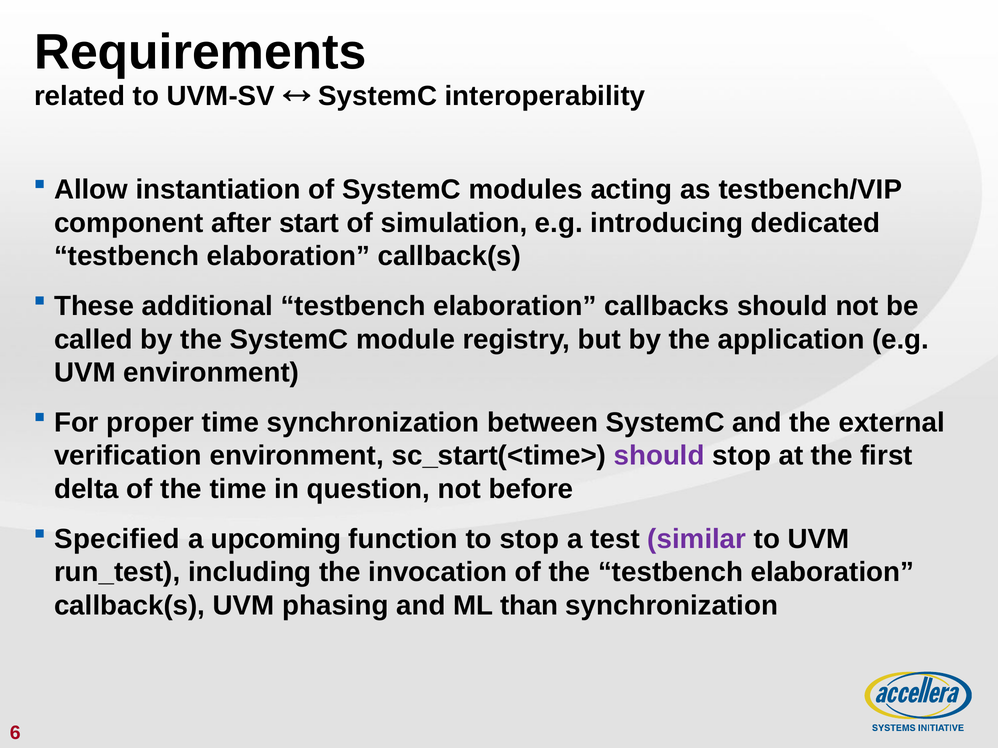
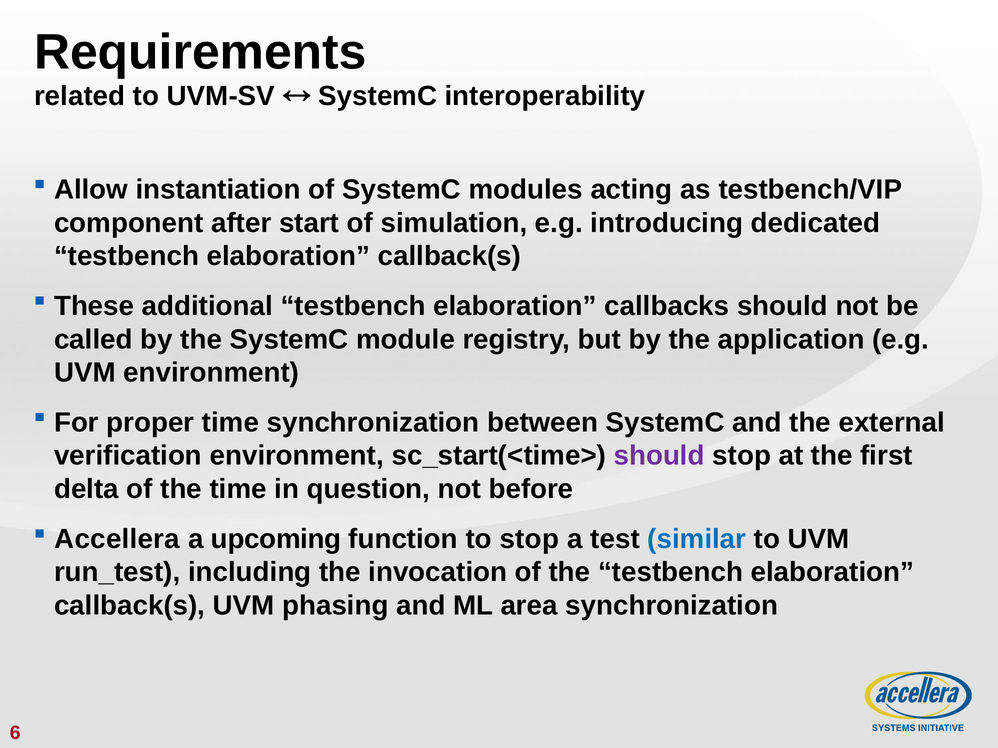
Specified: Specified -> Accellera (117, 539)
similar colour: purple -> blue (697, 539)
than: than -> area (529, 606)
